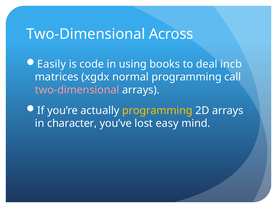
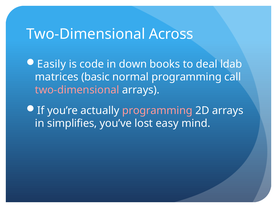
using: using -> down (133, 64)
incb: incb -> ldab (231, 64)
xgdx: xgdx -> basic (95, 77)
programming colour: yellow -> pink (157, 110)
character: character -> simplifies (72, 123)
